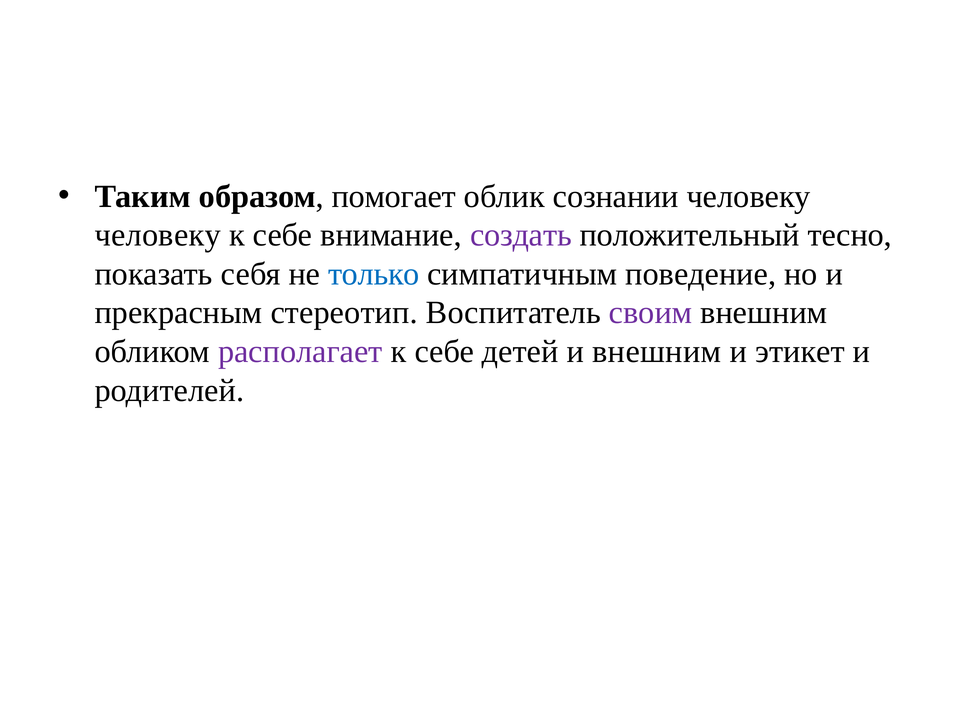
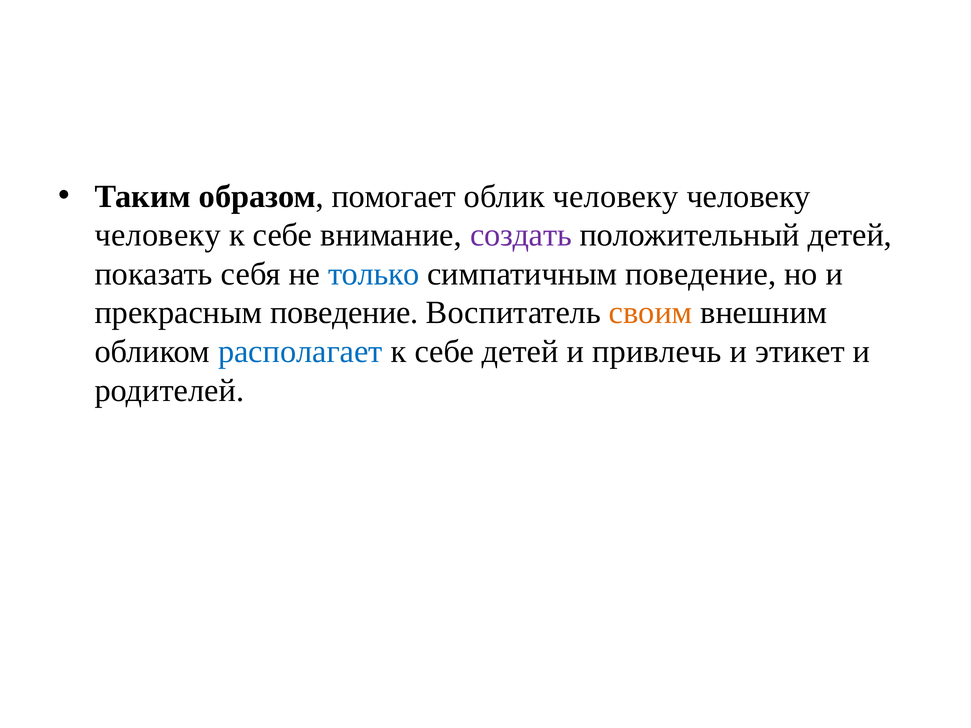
облик сознании: сознании -> человеку (616, 196)
положительный тесно: тесно -> детей (850, 235)
прекрасным стереотип: стереотип -> поведение (344, 313)
своим colour: purple -> orange (651, 313)
располагает colour: purple -> blue (300, 352)
и внешним: внешним -> привлечь (657, 352)
